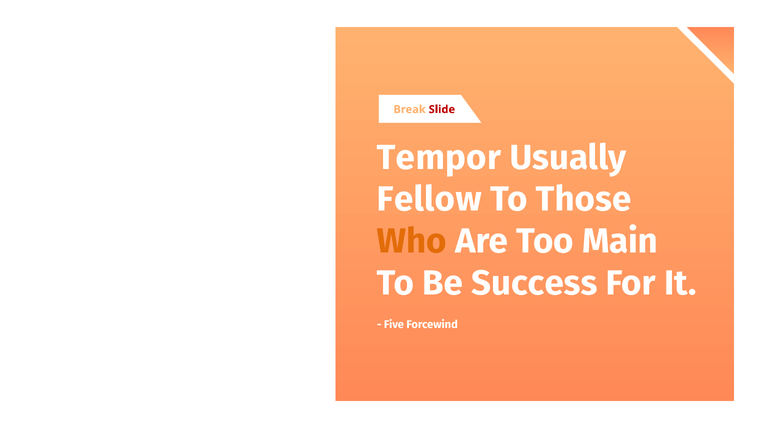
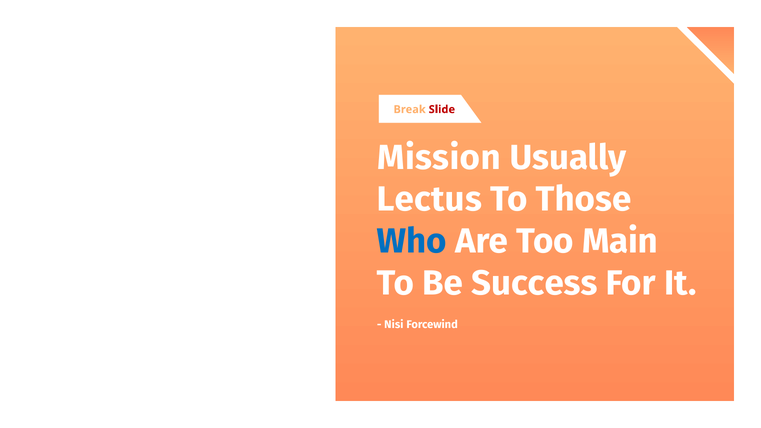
Tempor: Tempor -> Mission (439, 158)
Fellow: Fellow -> Lectus (429, 199)
Who colour: orange -> blue (412, 241)
Five: Five -> Nisi (394, 325)
